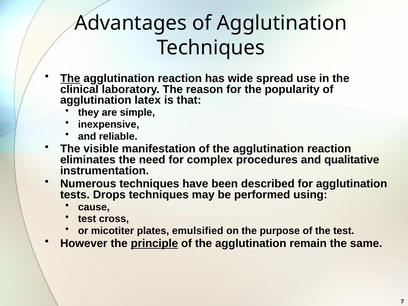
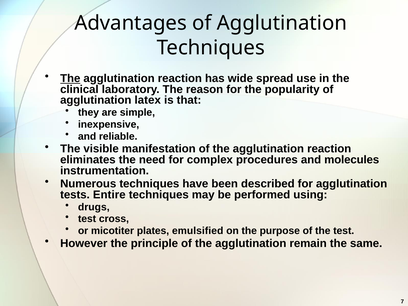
qualitative: qualitative -> molecules (352, 160)
Drops: Drops -> Entire (109, 195)
cause: cause -> drugs (94, 207)
principle underline: present -> none (154, 243)
